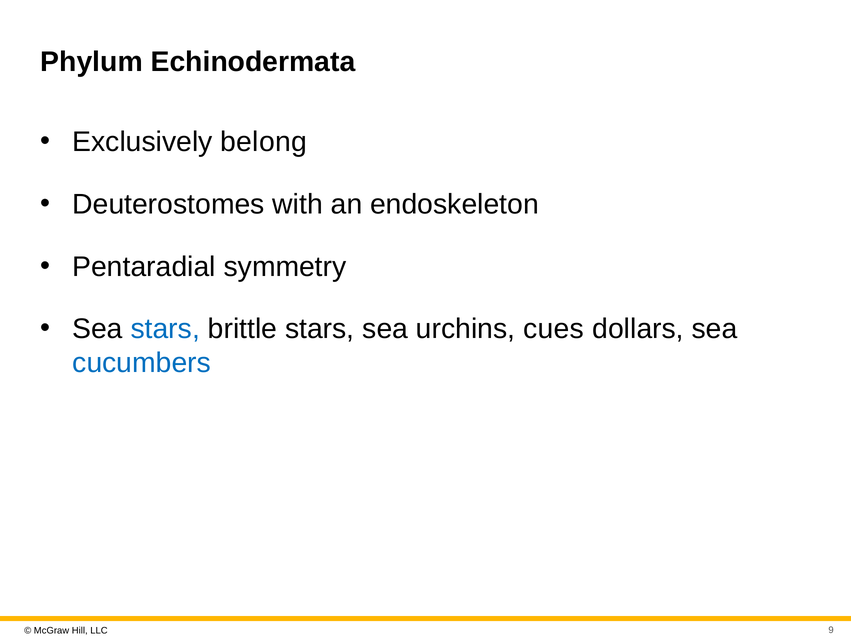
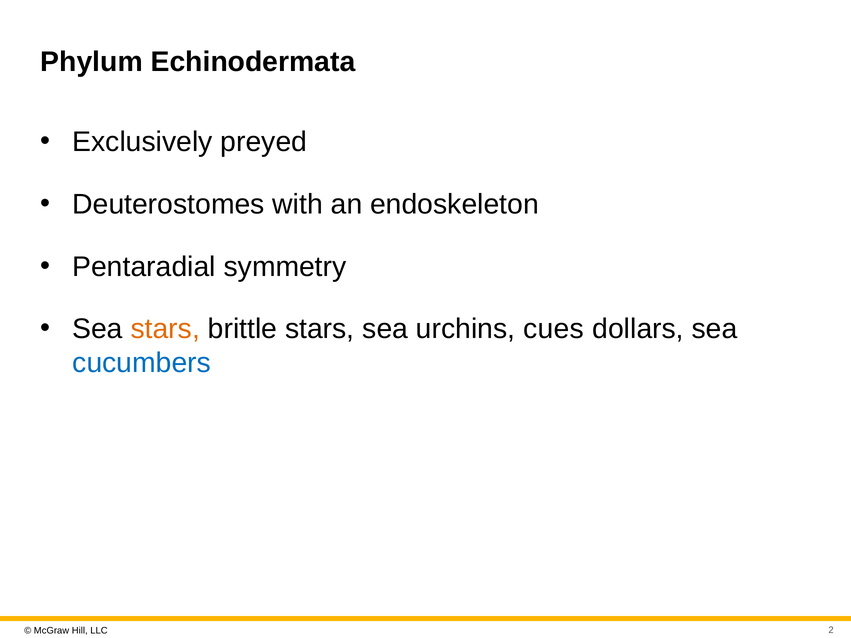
belong: belong -> preyed (264, 142)
stars colour: blue -> orange (165, 329)
9: 9 -> 2 (831, 630)
